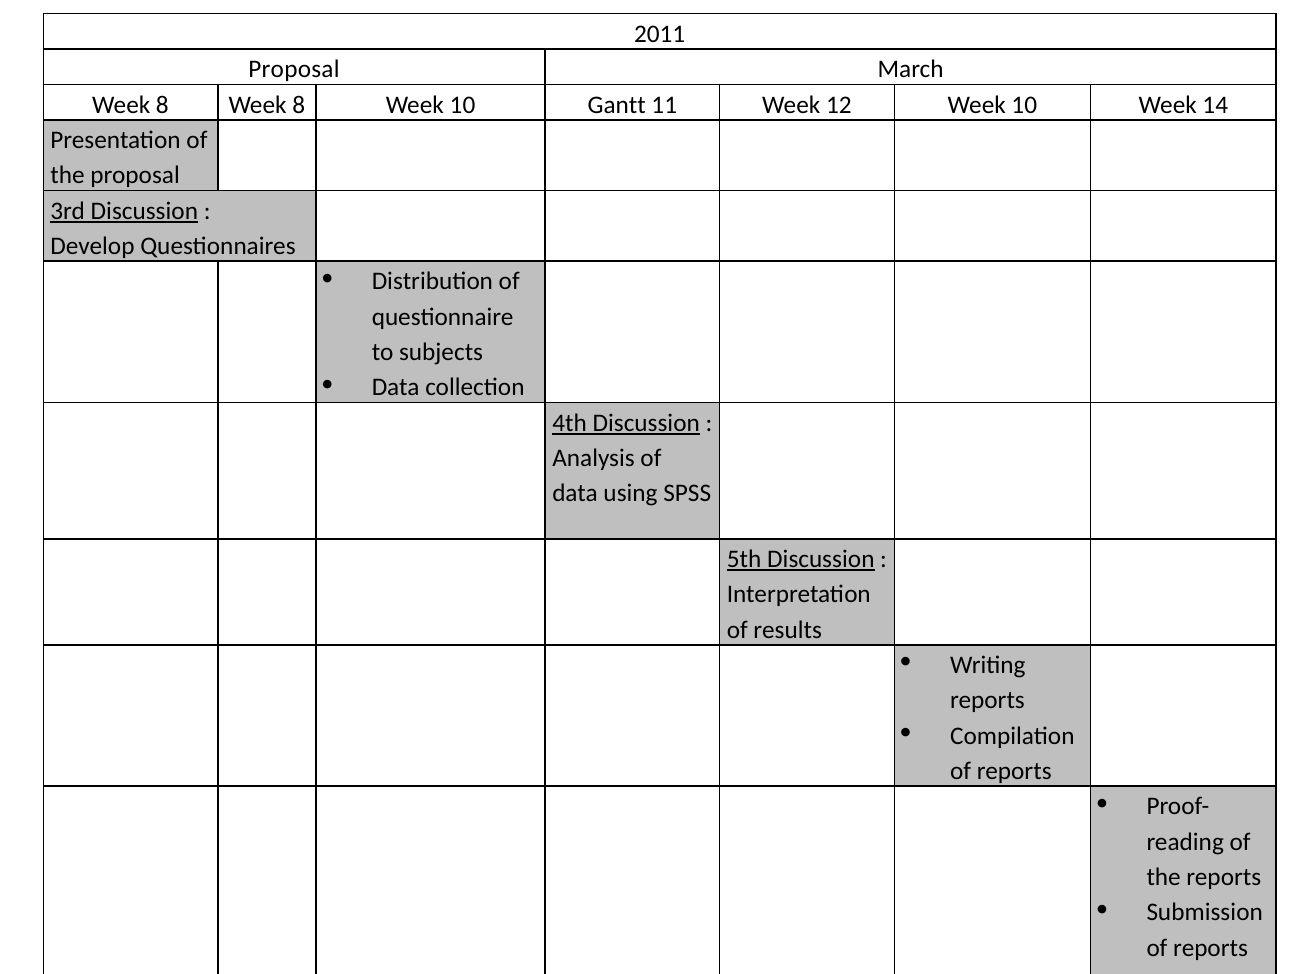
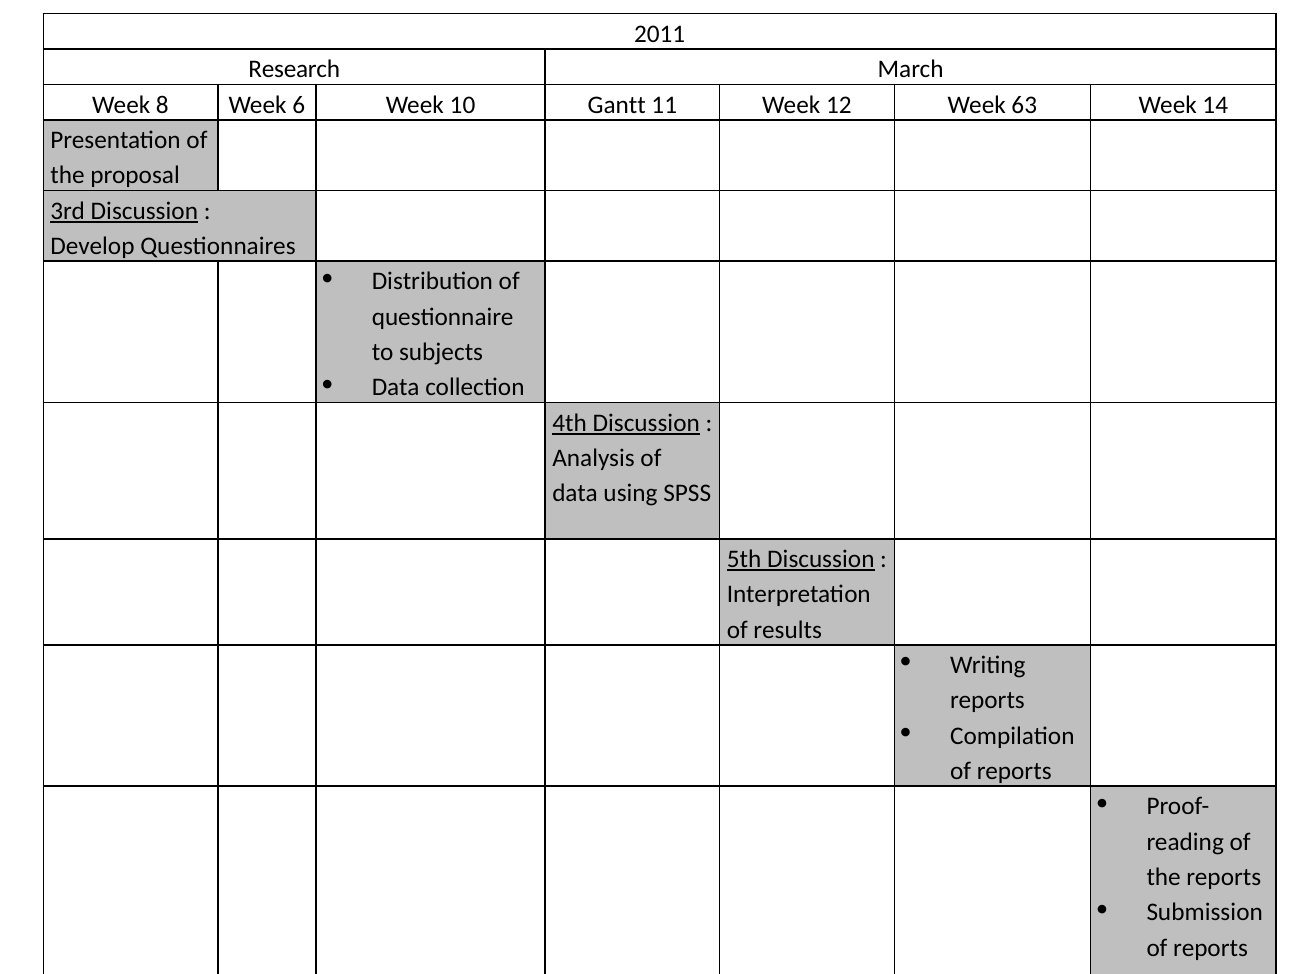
Proposal: Proposal -> Research (294, 69)
8 Week 8: 8 -> 6 (299, 105)
12 Week 10: 10 -> 63 (1024, 105)
